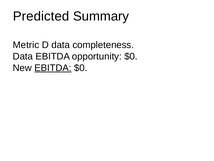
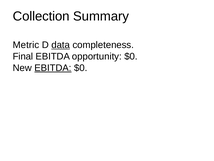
Predicted: Predicted -> Collection (41, 16)
data underline: none -> present (61, 45)
Data: Data -> Final (23, 56)
